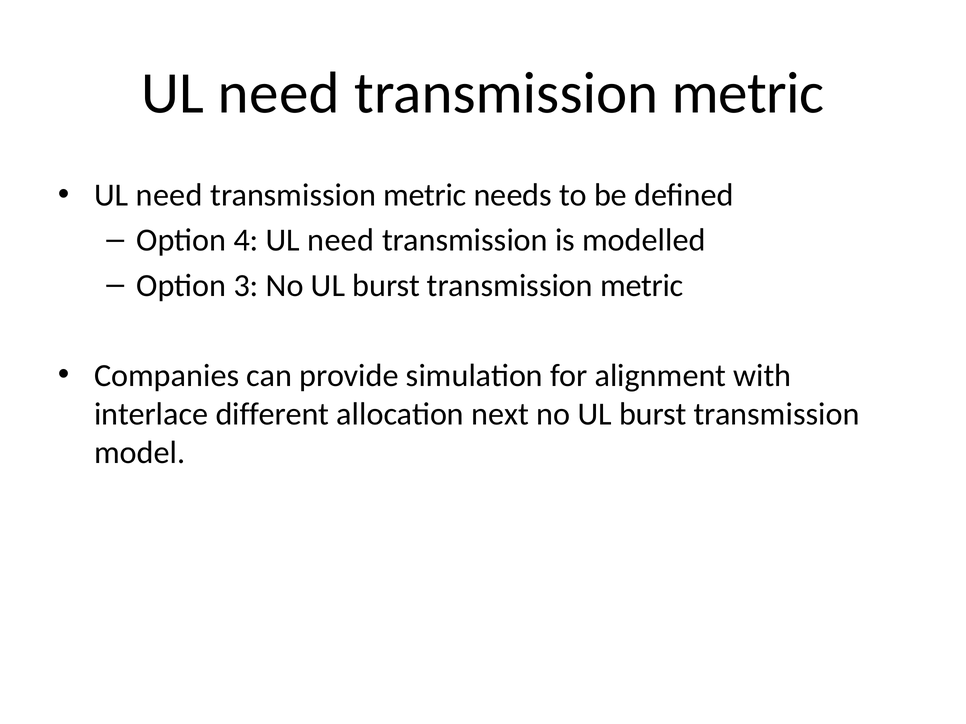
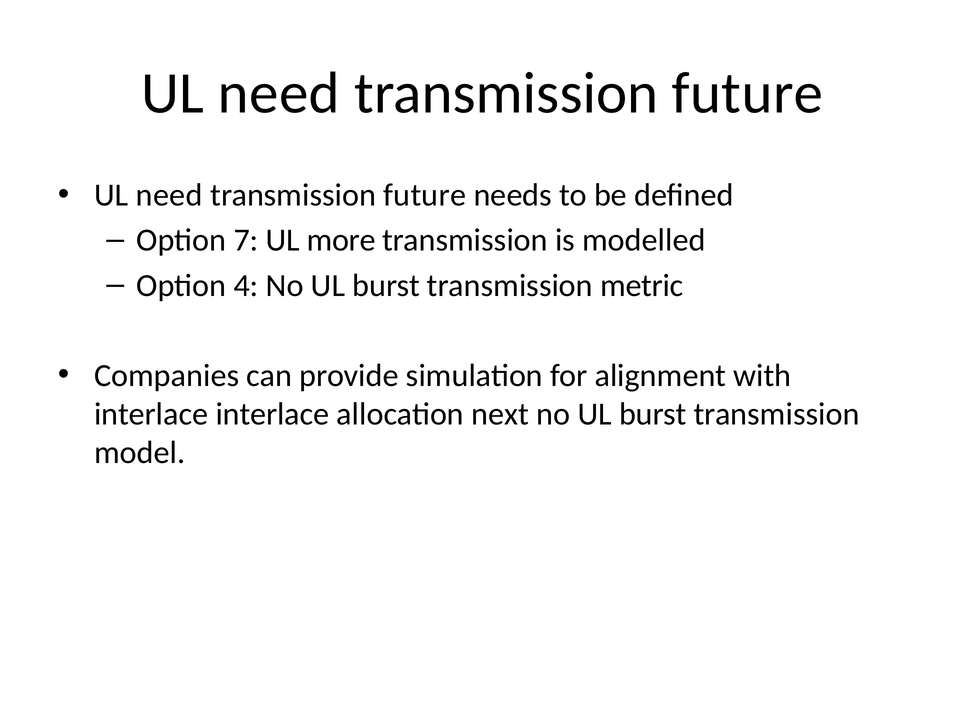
metric: metric -> future (747, 94)
metric: metric -> future (425, 195)
4: 4 -> 7 (246, 241)
need: need -> more (341, 241)
3: 3 -> 4 (246, 286)
interlace different: different -> interlace (272, 414)
